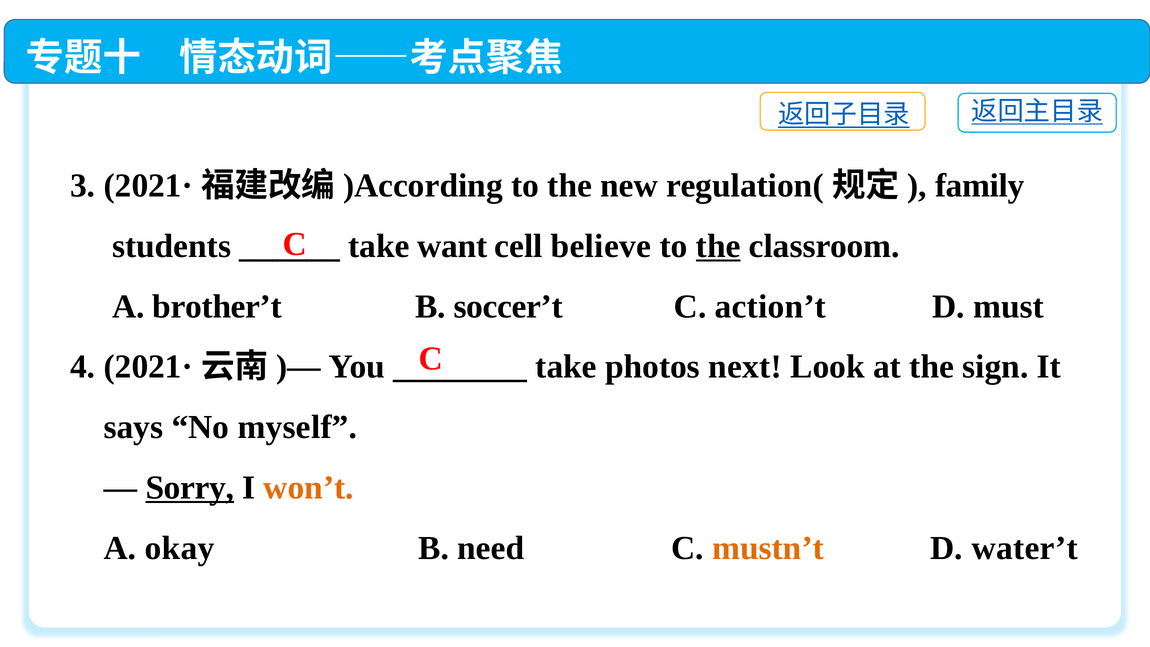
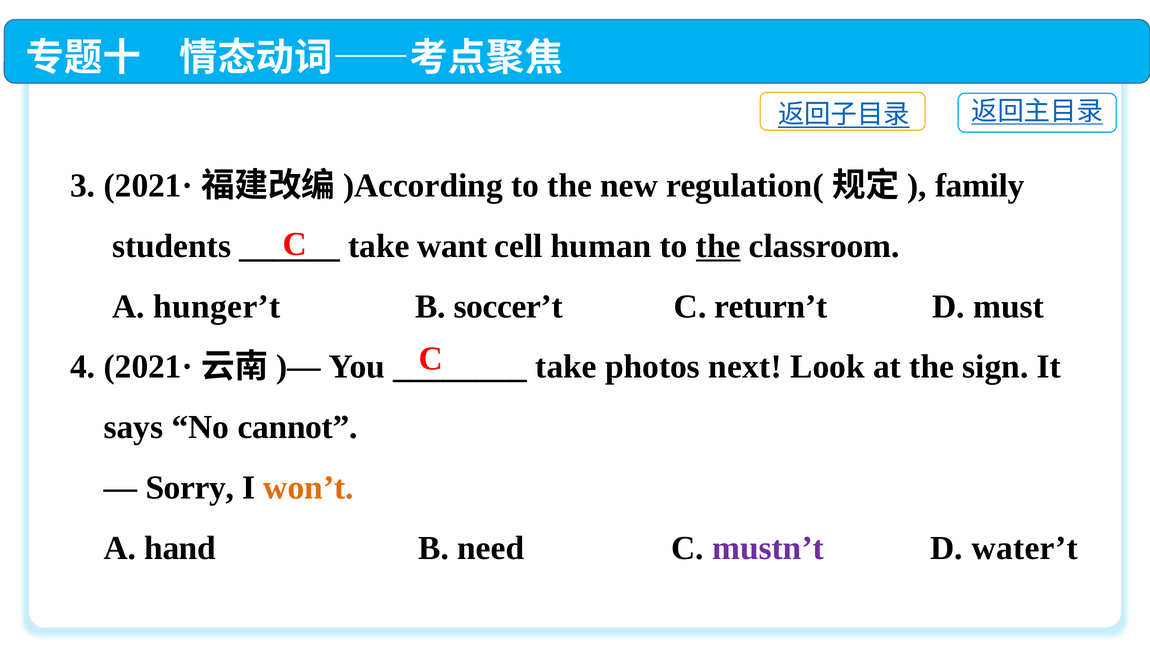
believe: believe -> human (601, 246)
brother’t: brother’t -> hunger’t (217, 306)
action’t: action’t -> return’t (771, 306)
myself: myself -> cannot (298, 427)
Sorry underline: present -> none (190, 488)
okay: okay -> hand (180, 548)
mustn’t colour: orange -> purple (768, 548)
